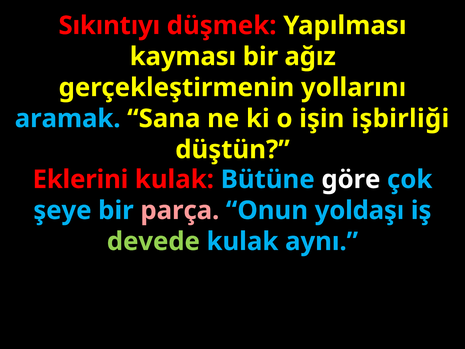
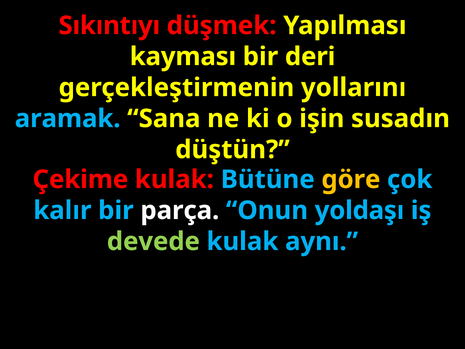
ağız: ağız -> deri (310, 57)
işbirliği: işbirliği -> susadın (400, 119)
Eklerini: Eklerini -> Çekime (80, 179)
göre colour: white -> yellow (351, 179)
şeye: şeye -> kalır (62, 210)
parça colour: pink -> white (180, 210)
